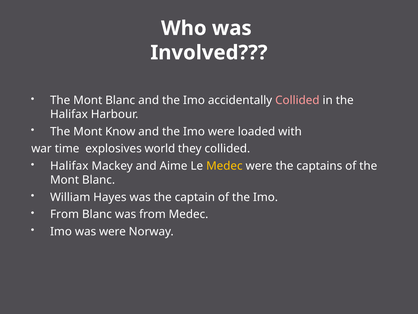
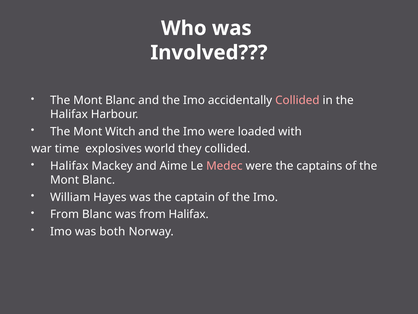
Know: Know -> Witch (120, 131)
Medec colour: yellow -> pink (224, 166)
from Medec: Medec -> Halifax (189, 214)
was were: were -> both (112, 231)
